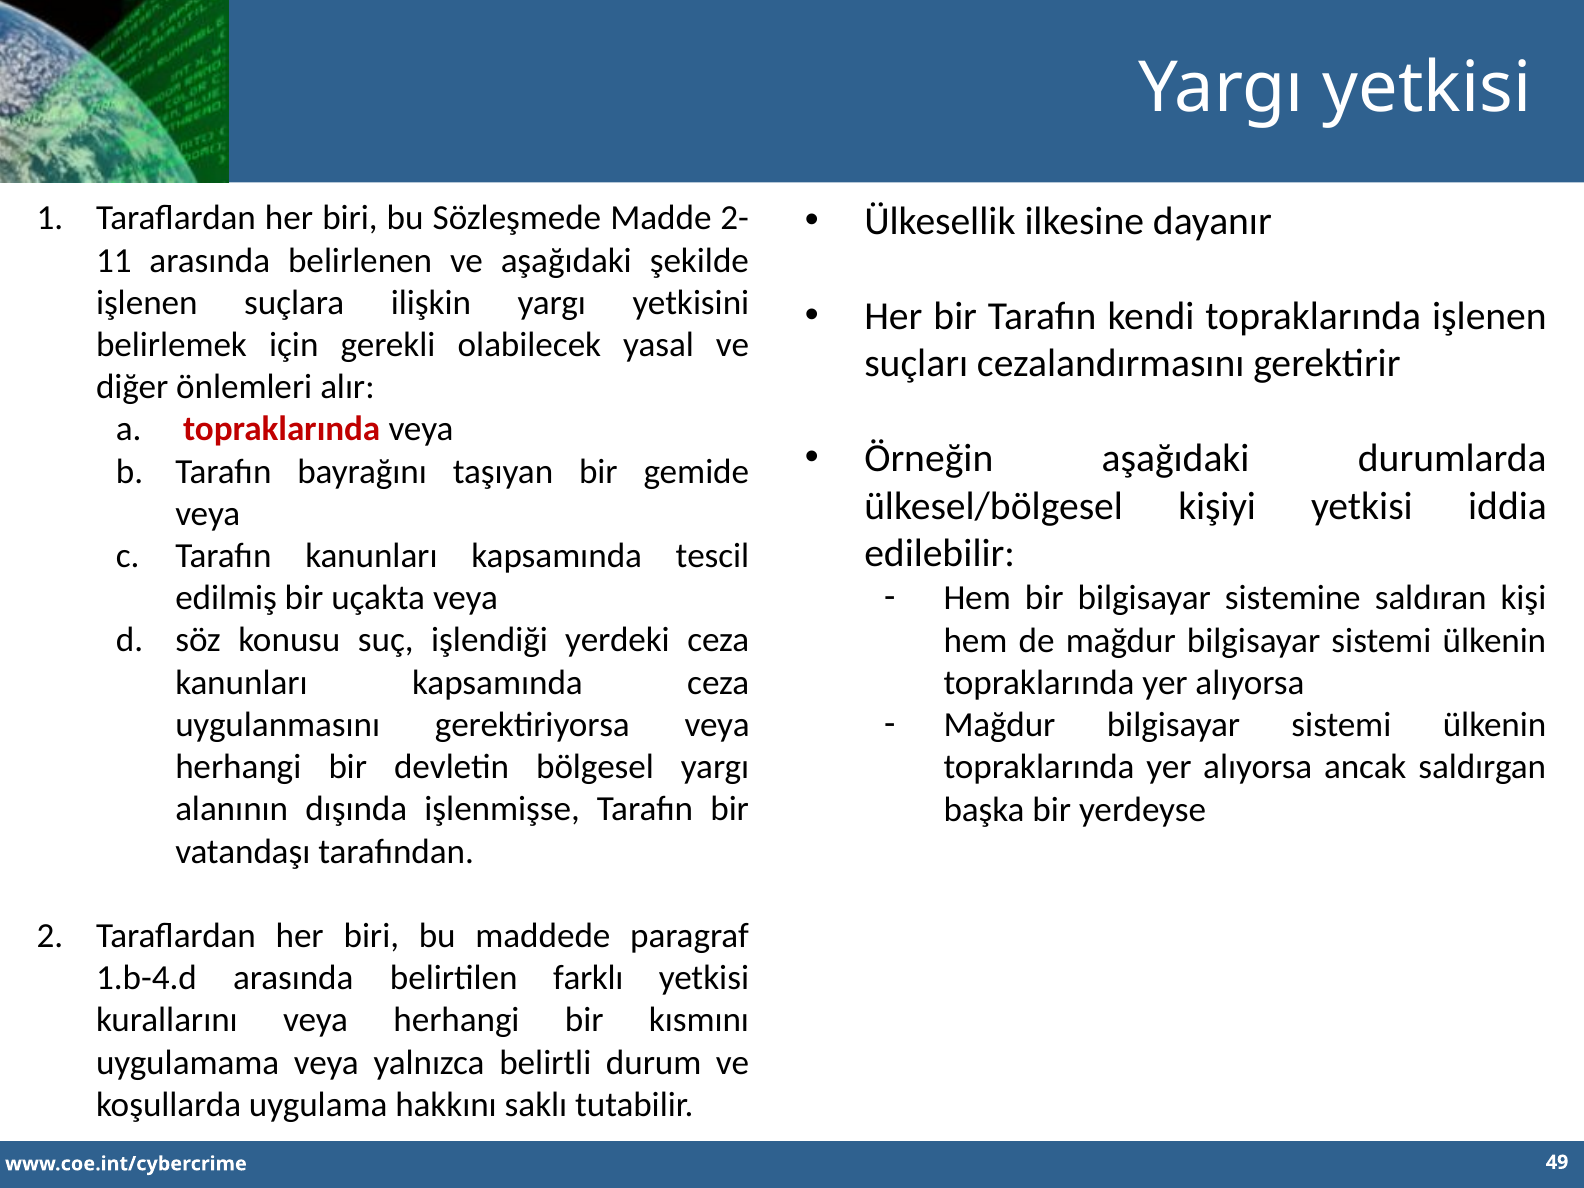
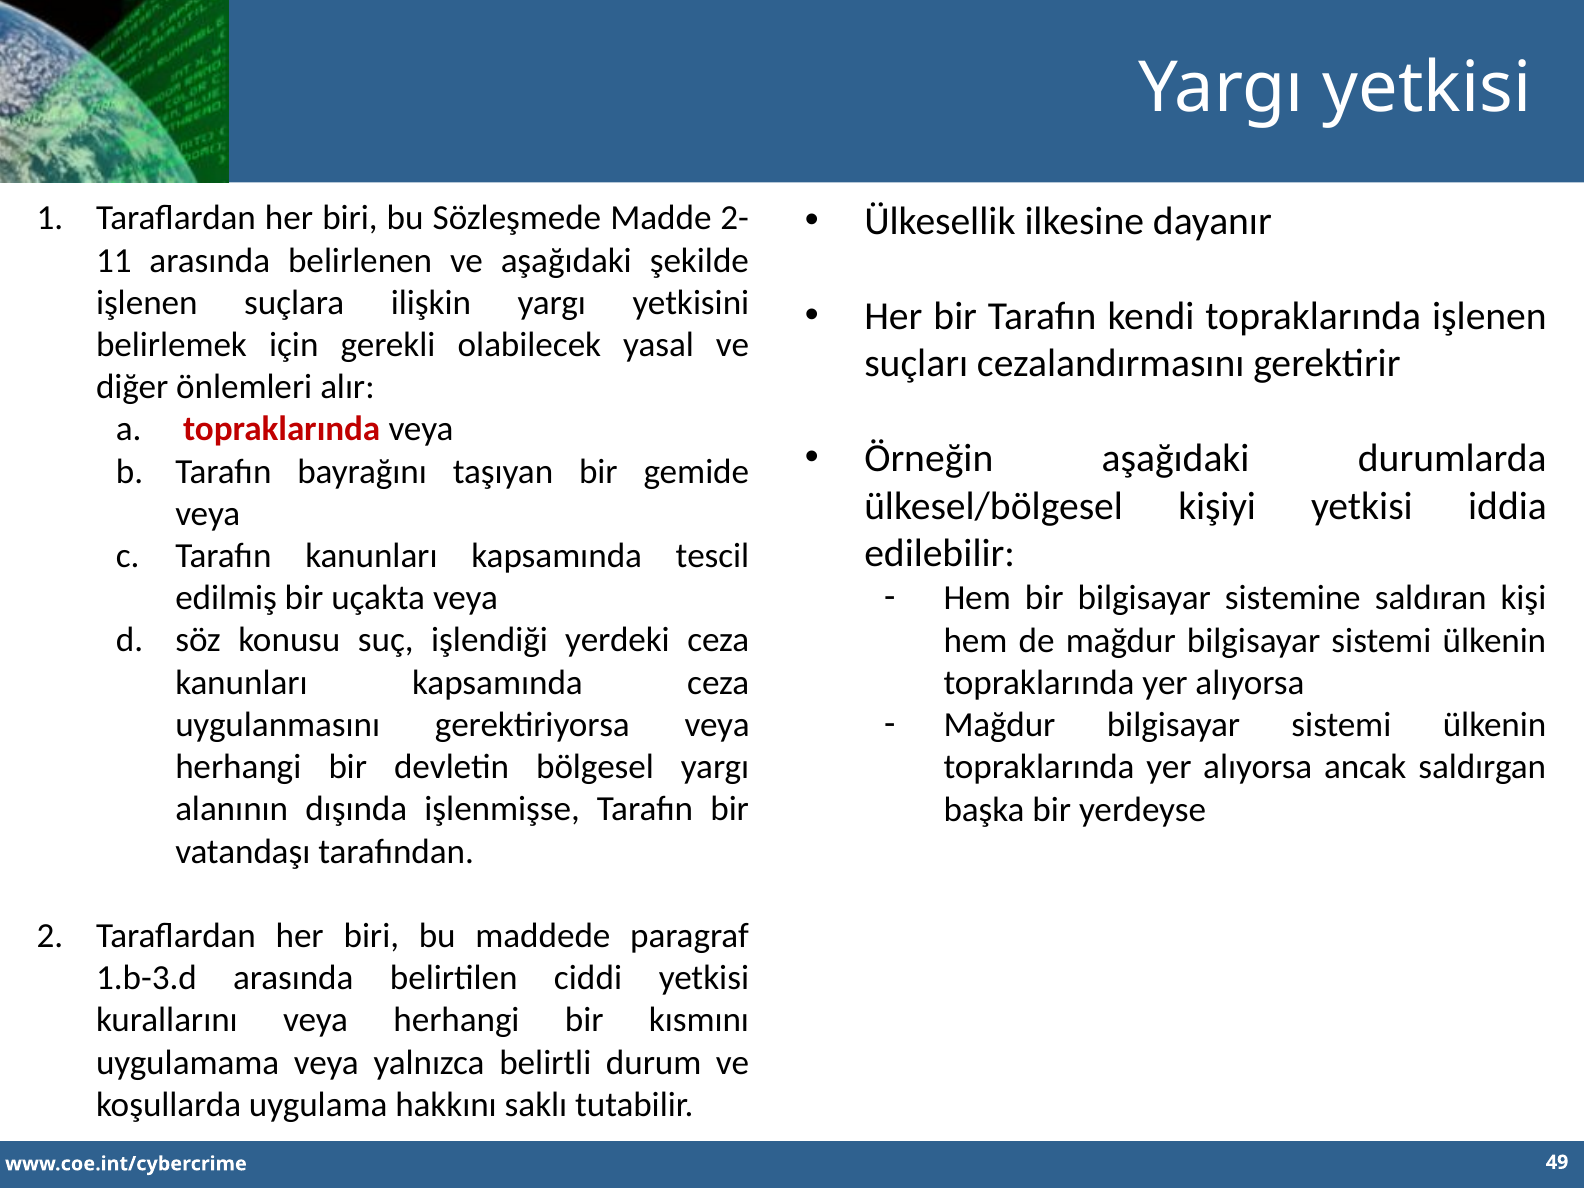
1.b-4.d: 1.b-4.d -> 1.b-3.d (146, 978)
farklı: farklı -> ciddi (588, 978)
